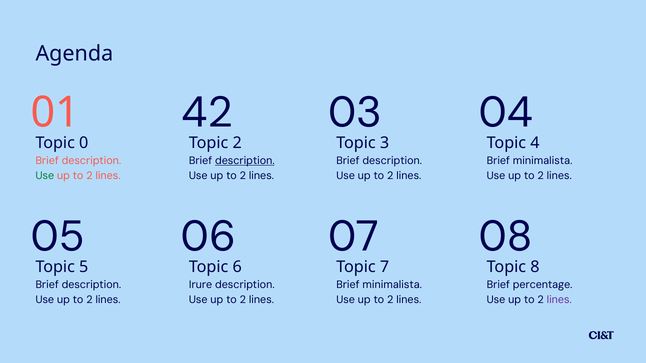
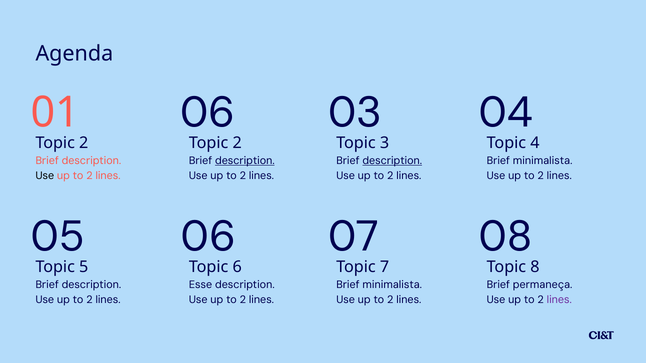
01 42: 42 -> 06 (208, 113)
0: 0 -> 2 (84, 143)
description underline: none -> present (392, 161)
Use colour: green -> black (45, 176)
Irure: Irure -> Esse (201, 285)
percentage: percentage -> permaneça (543, 285)
